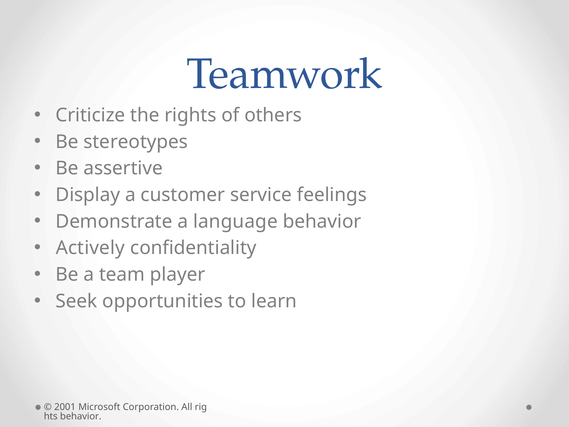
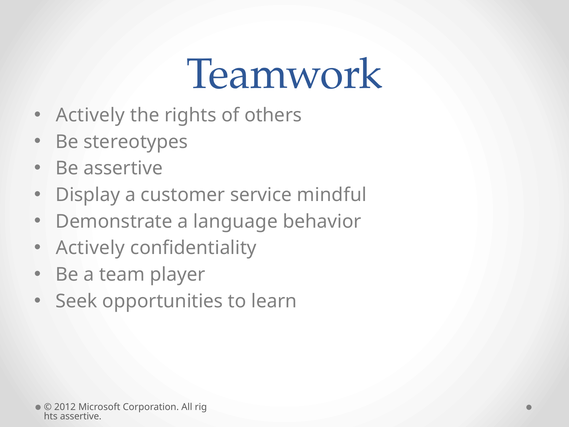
Criticize: Criticize -> Actively (90, 115)
feelings: feelings -> mindful (332, 195)
2001: 2001 -> 2012 (65, 407)
behavior: behavior -> assertive (81, 416)
